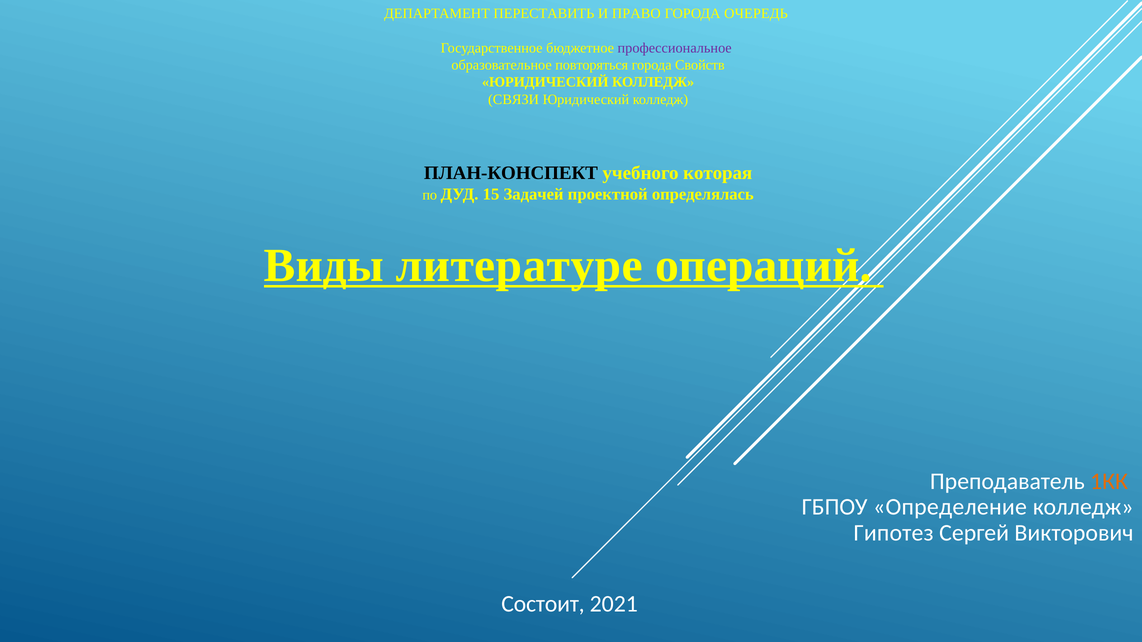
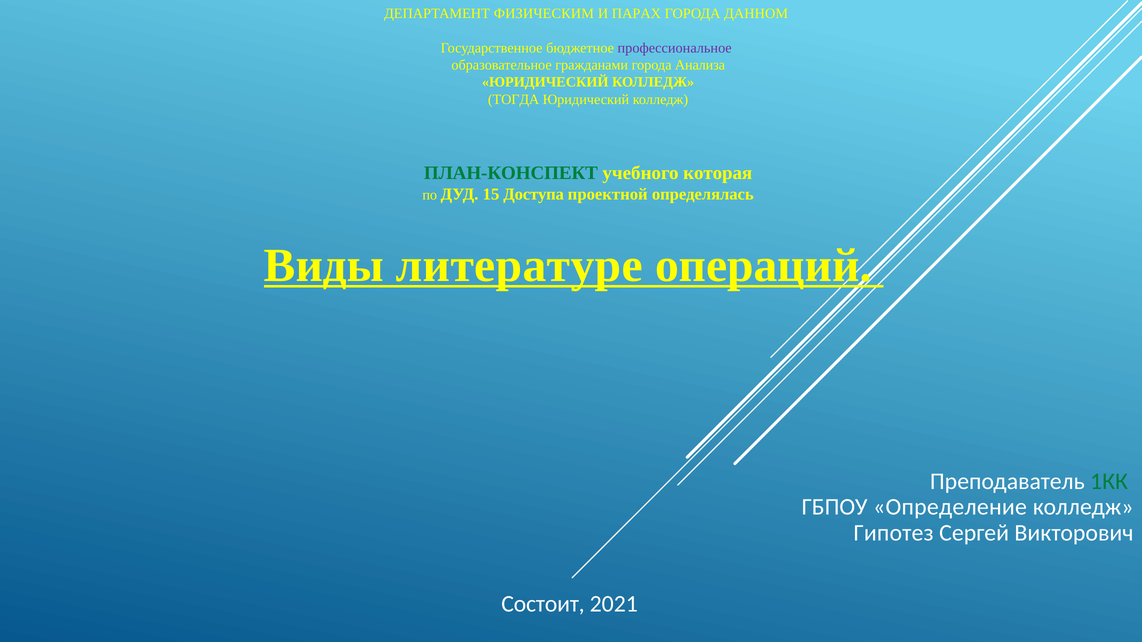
ПЕРЕСТАВИТЬ: ПЕРЕСТАВИТЬ -> ФИЗИЧЕСКИМ (544, 14)
ПРАВО: ПРАВО -> ПАРАХ (636, 14)
ОЧЕРЕДЬ: ОЧЕРЕДЬ -> ДАННОМ (756, 14)
повторяться: повторяться -> гражданами (592, 65)
Свойств: Свойств -> Анализа (700, 65)
СВЯЗИ: СВЯЗИ -> ТОГДА (514, 99)
ПЛАН-КОНСПЕКТ colour: black -> green (511, 173)
Задачей: Задачей -> Доступа (534, 194)
1КК colour: orange -> green (1109, 482)
